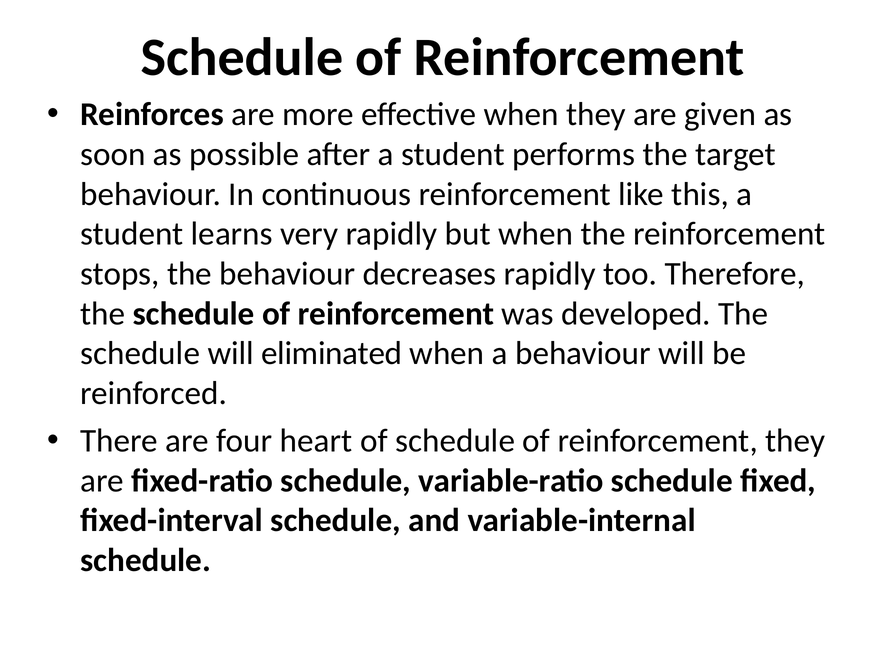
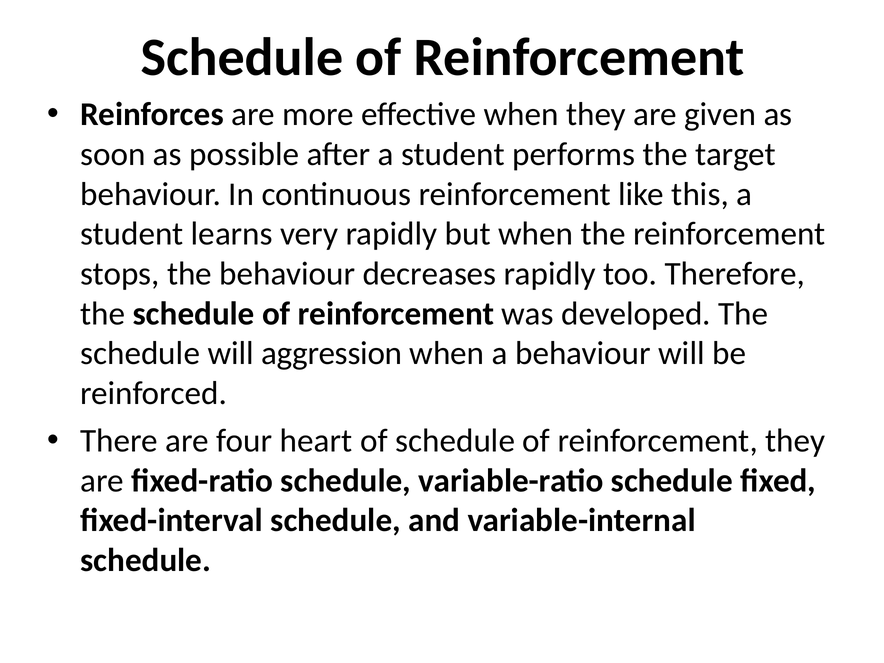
eliminated: eliminated -> aggression (332, 353)
